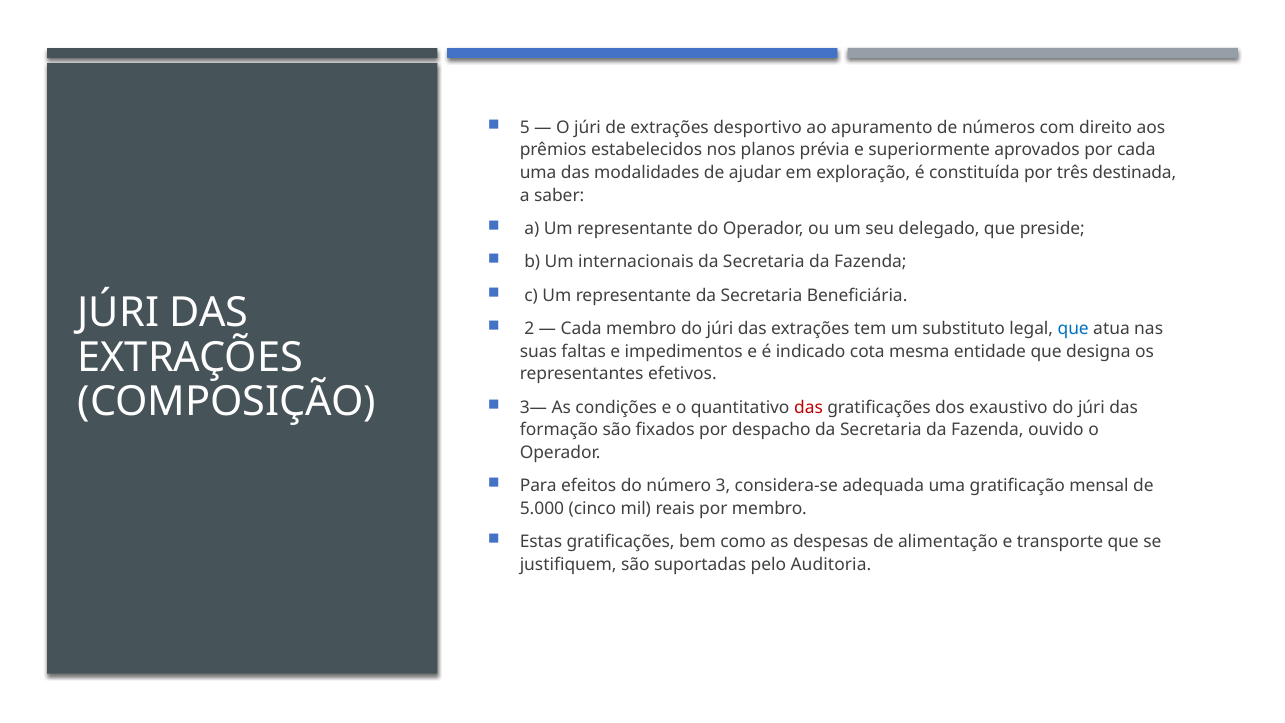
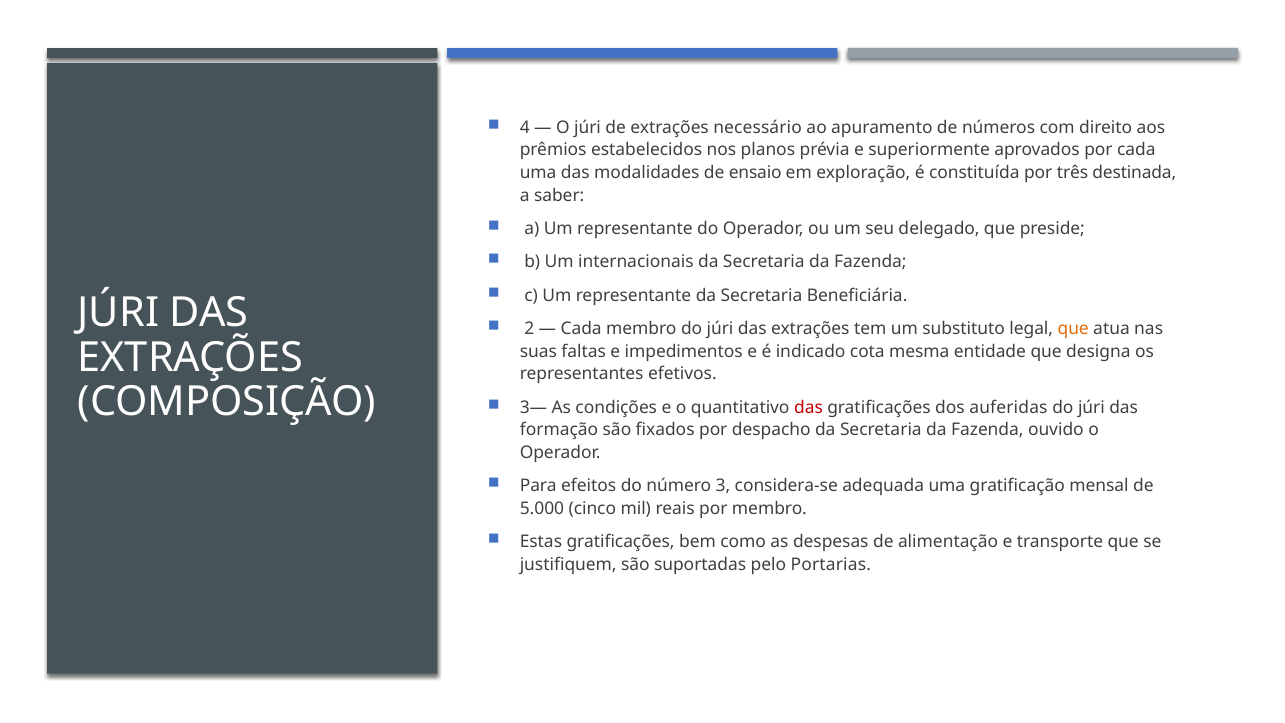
5: 5 -> 4 (525, 128)
desportivo: desportivo -> necessário (758, 128)
ajudar: ajudar -> ensaio (755, 173)
que colour: blue -> orange (1073, 329)
exaustivo: exaustivo -> auferidas (1008, 407)
Auditoria: Auditoria -> Portarias (831, 564)
